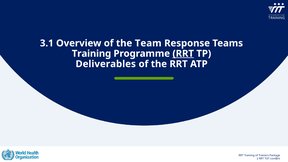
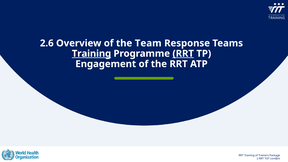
3.1: 3.1 -> 2.6 (47, 43)
Training underline: none -> present (91, 54)
Deliverables: Deliverables -> Engagement (106, 64)
